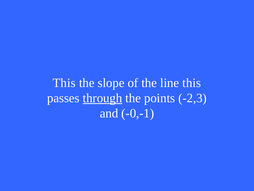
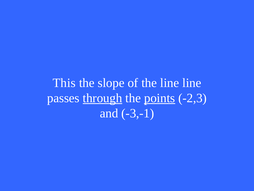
line this: this -> line (192, 83)
points underline: none -> present (160, 98)
-0,-1: -0,-1 -> -3,-1 (138, 113)
